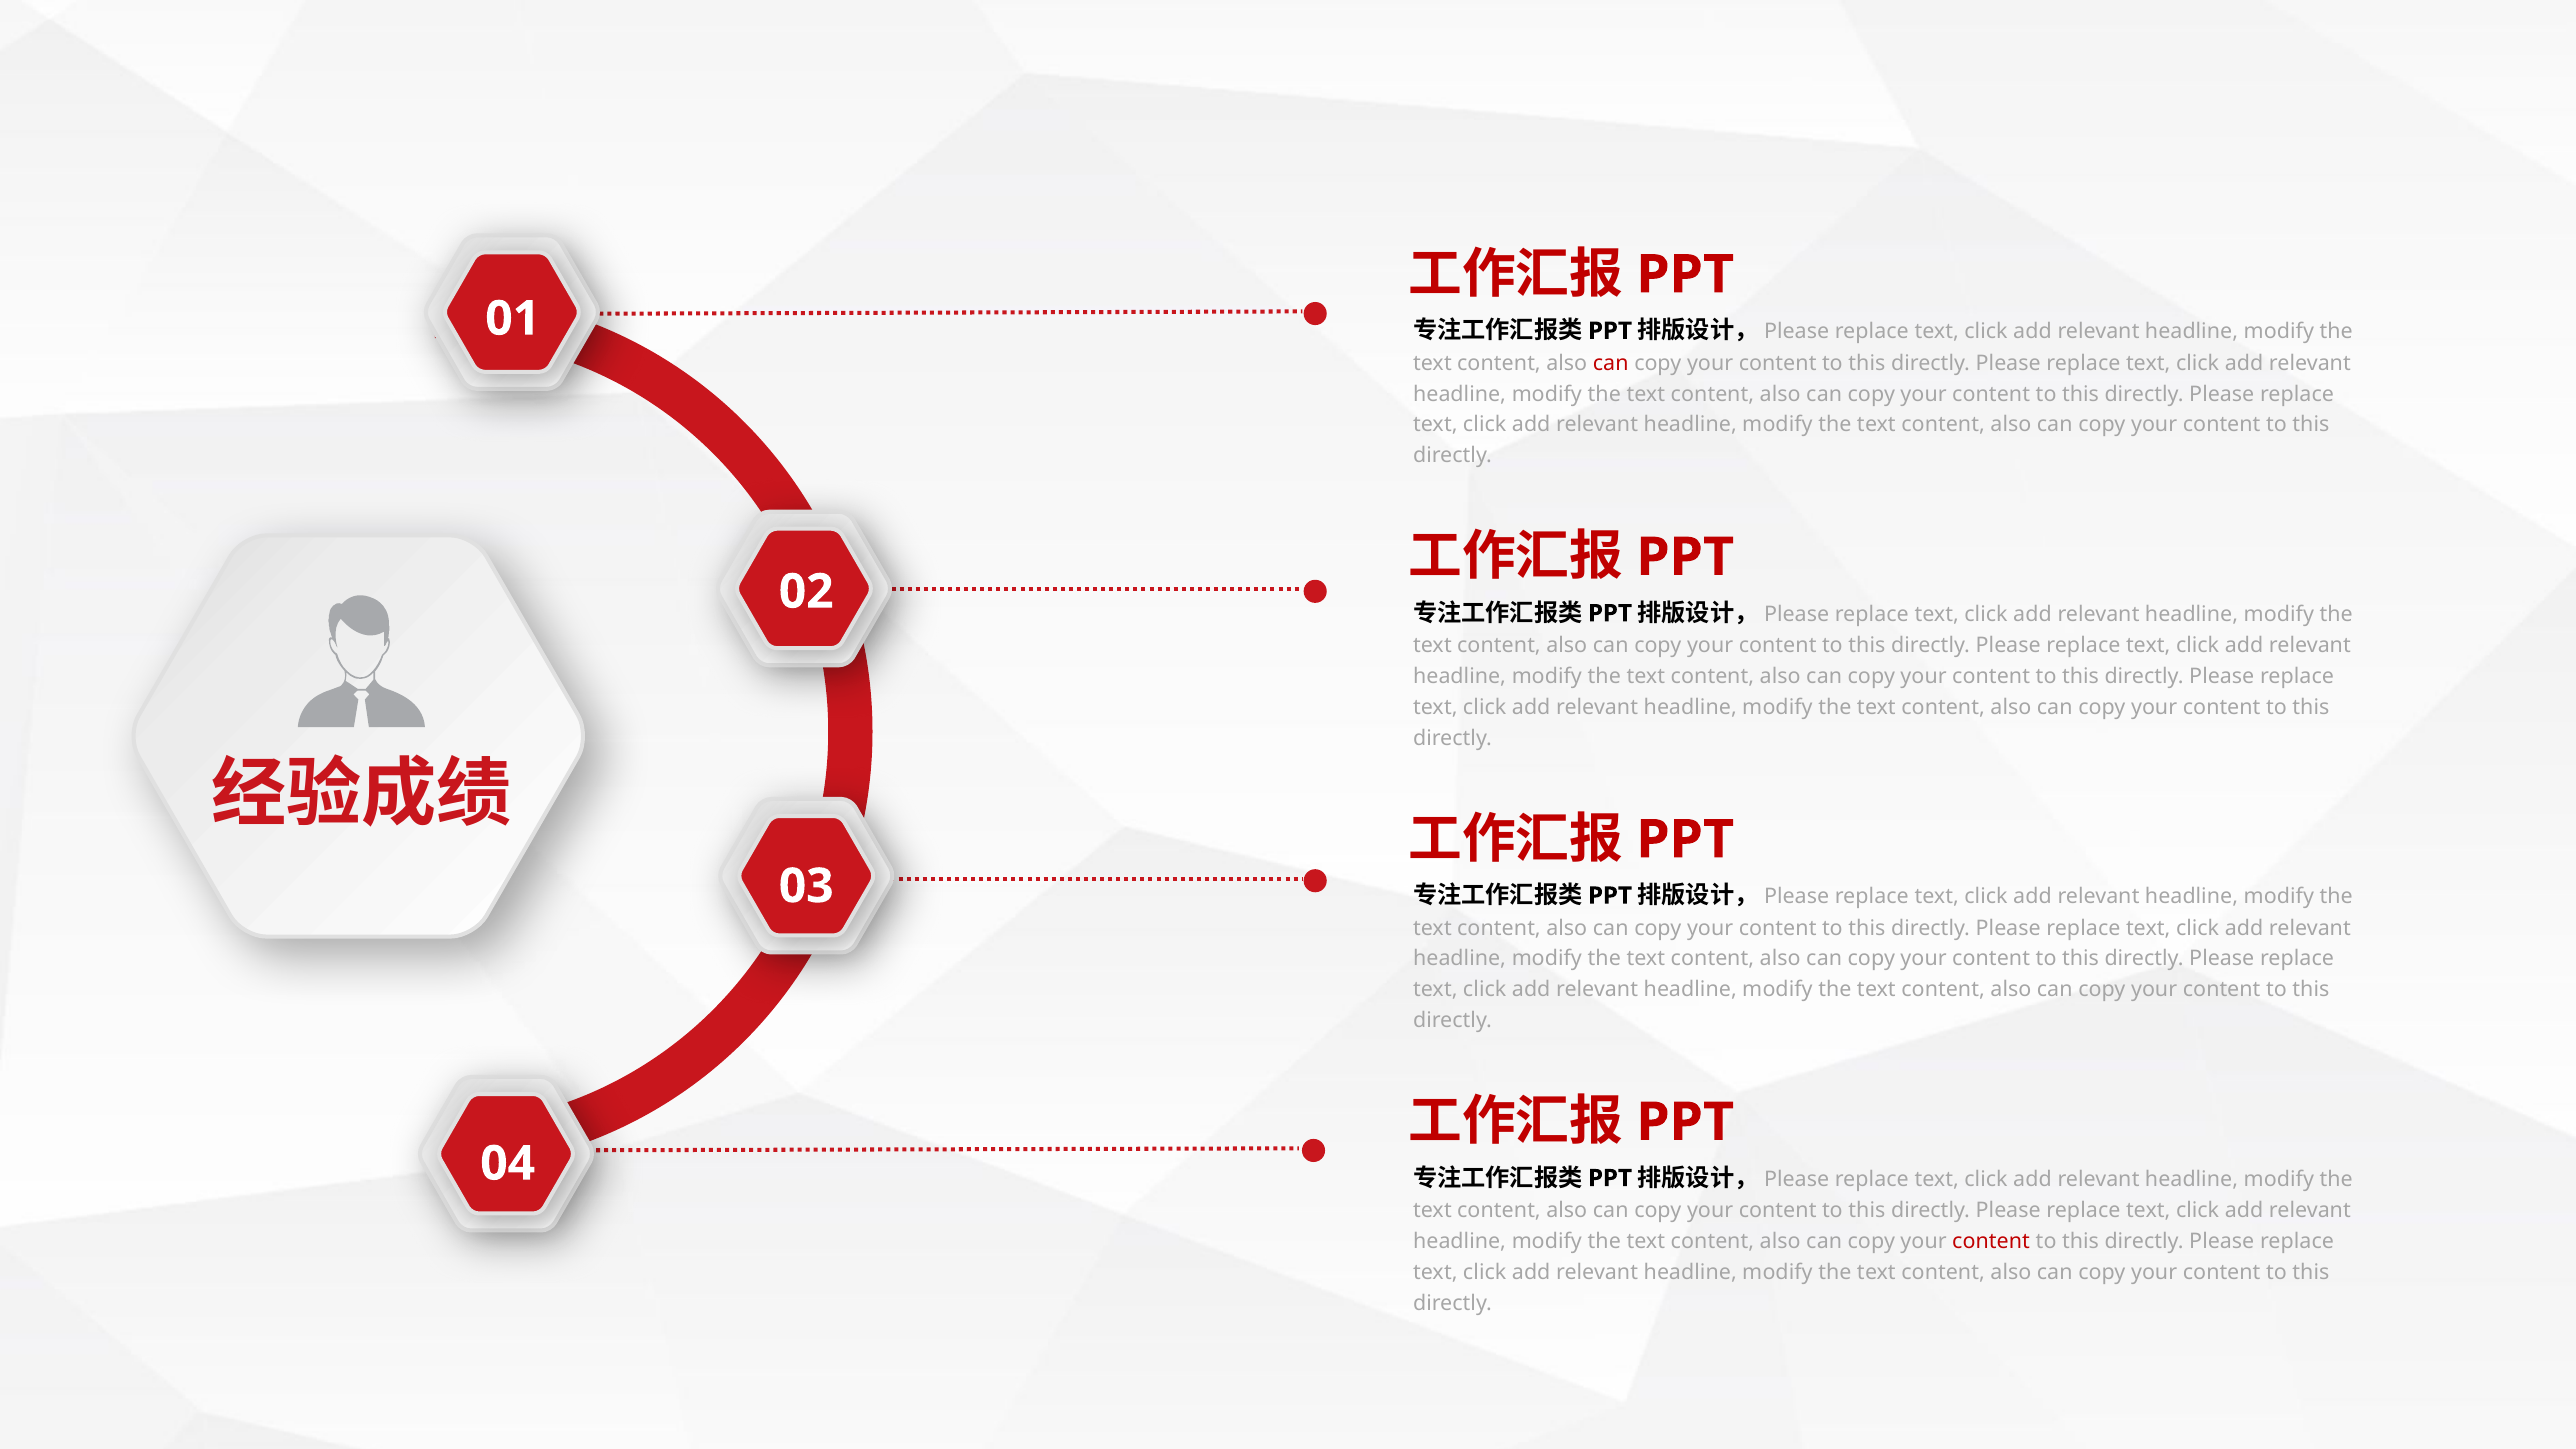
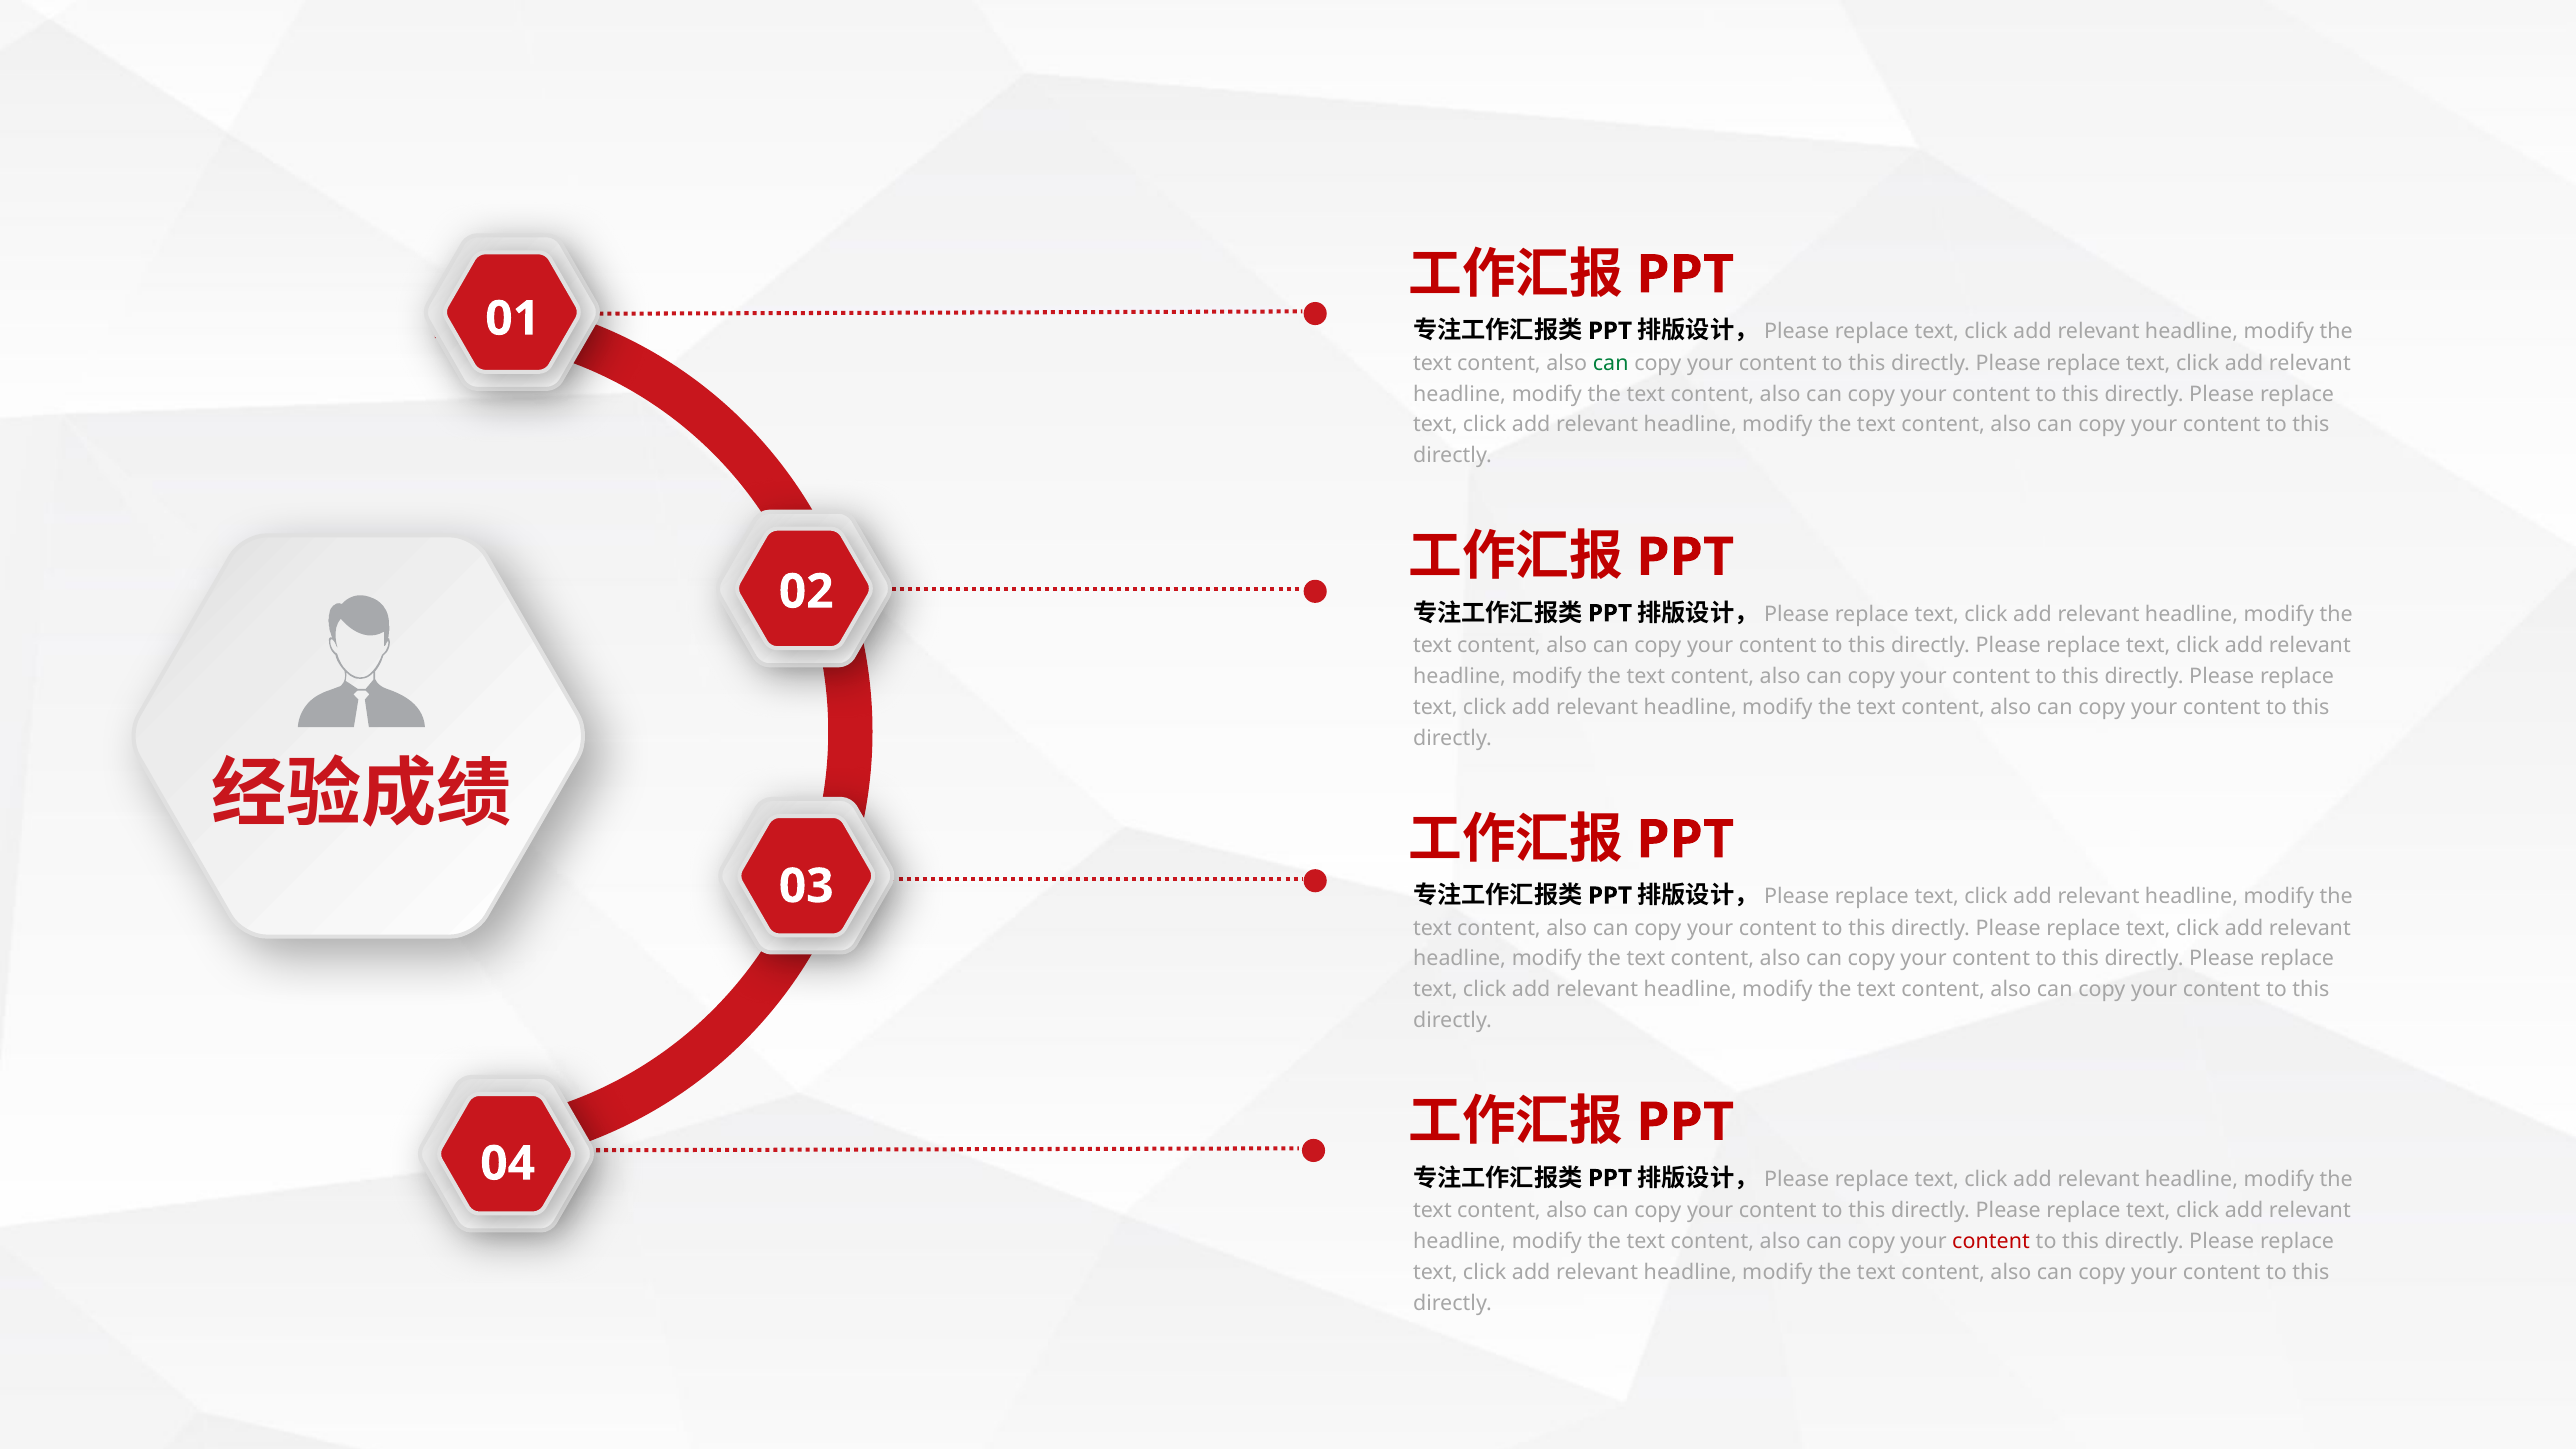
can colour: red -> green (1611, 363)
